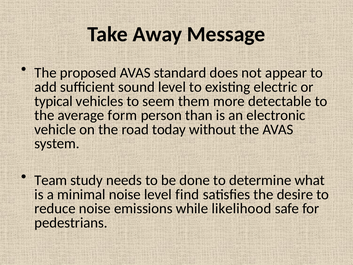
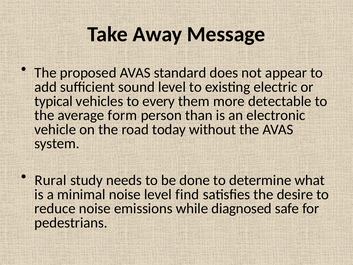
seem: seem -> every (159, 101)
Team: Team -> Rural (51, 180)
likelihood: likelihood -> diagnosed (242, 208)
